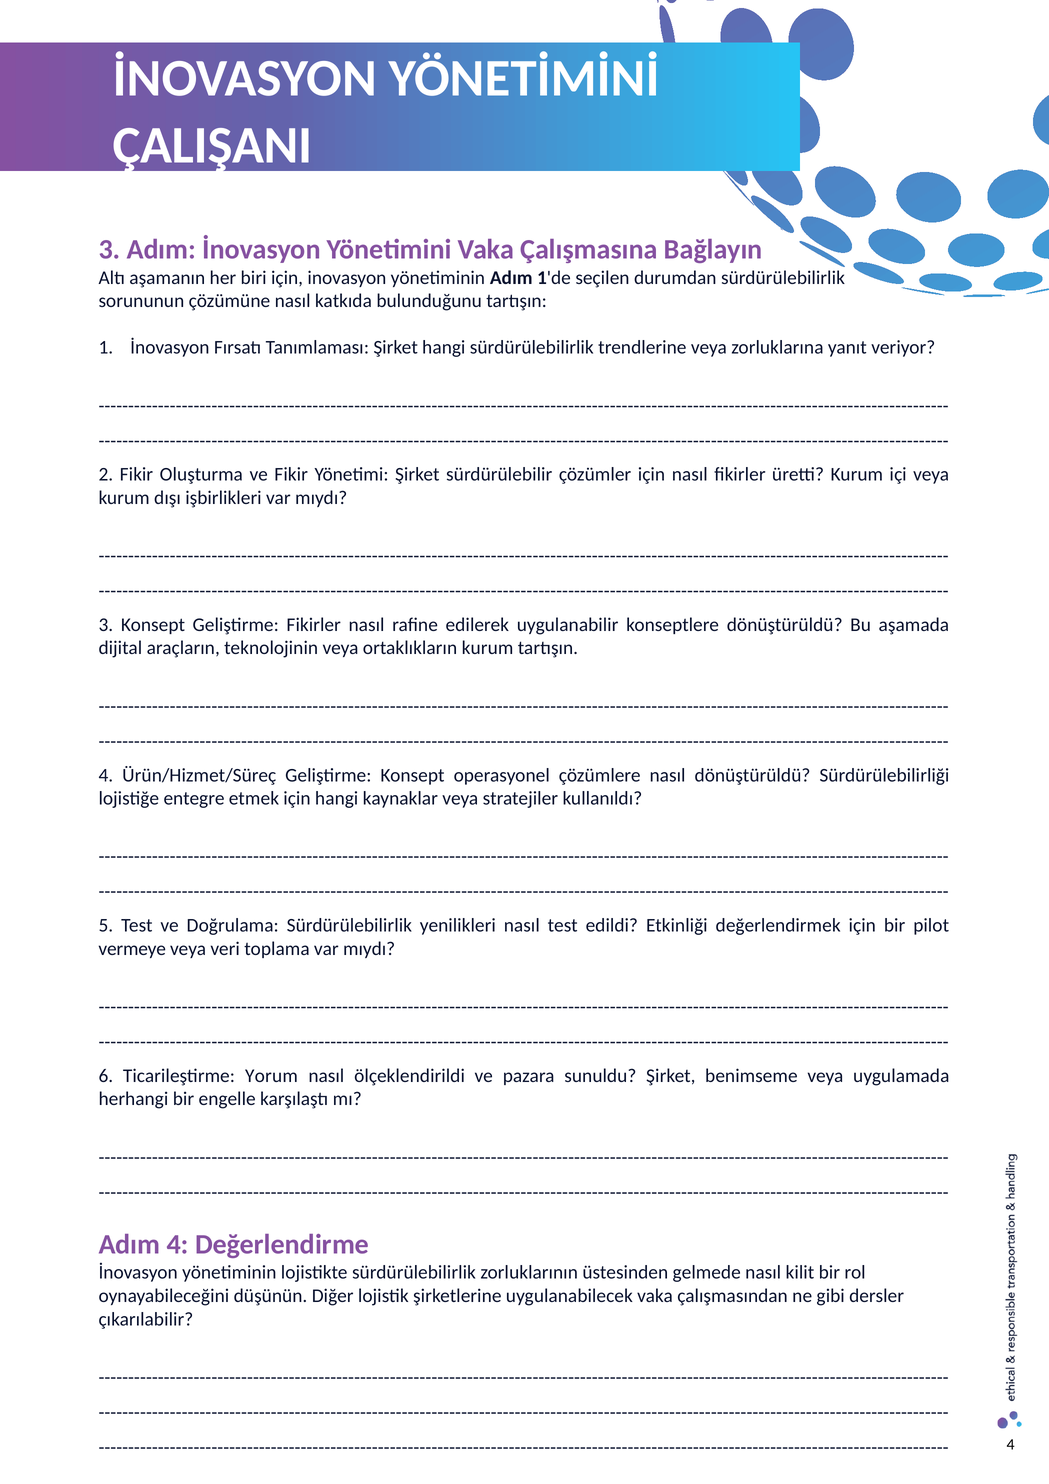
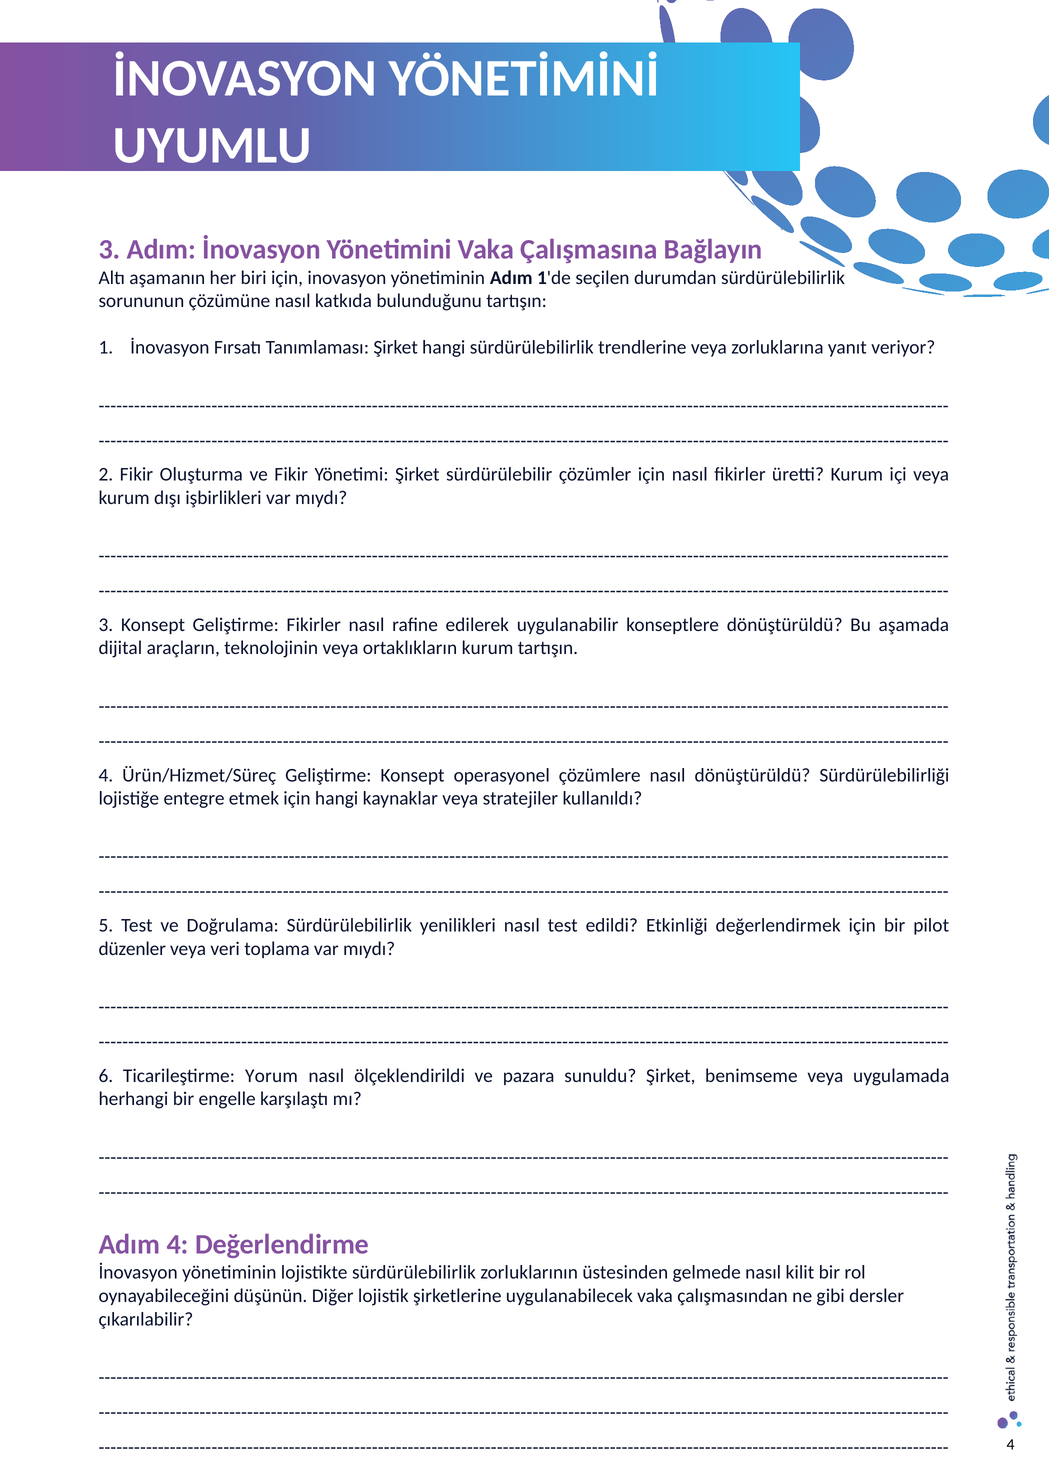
ÇALIŞANI: ÇALIŞANI -> UYUMLU (212, 146)
vermeye: vermeye -> düzenler (132, 948)
